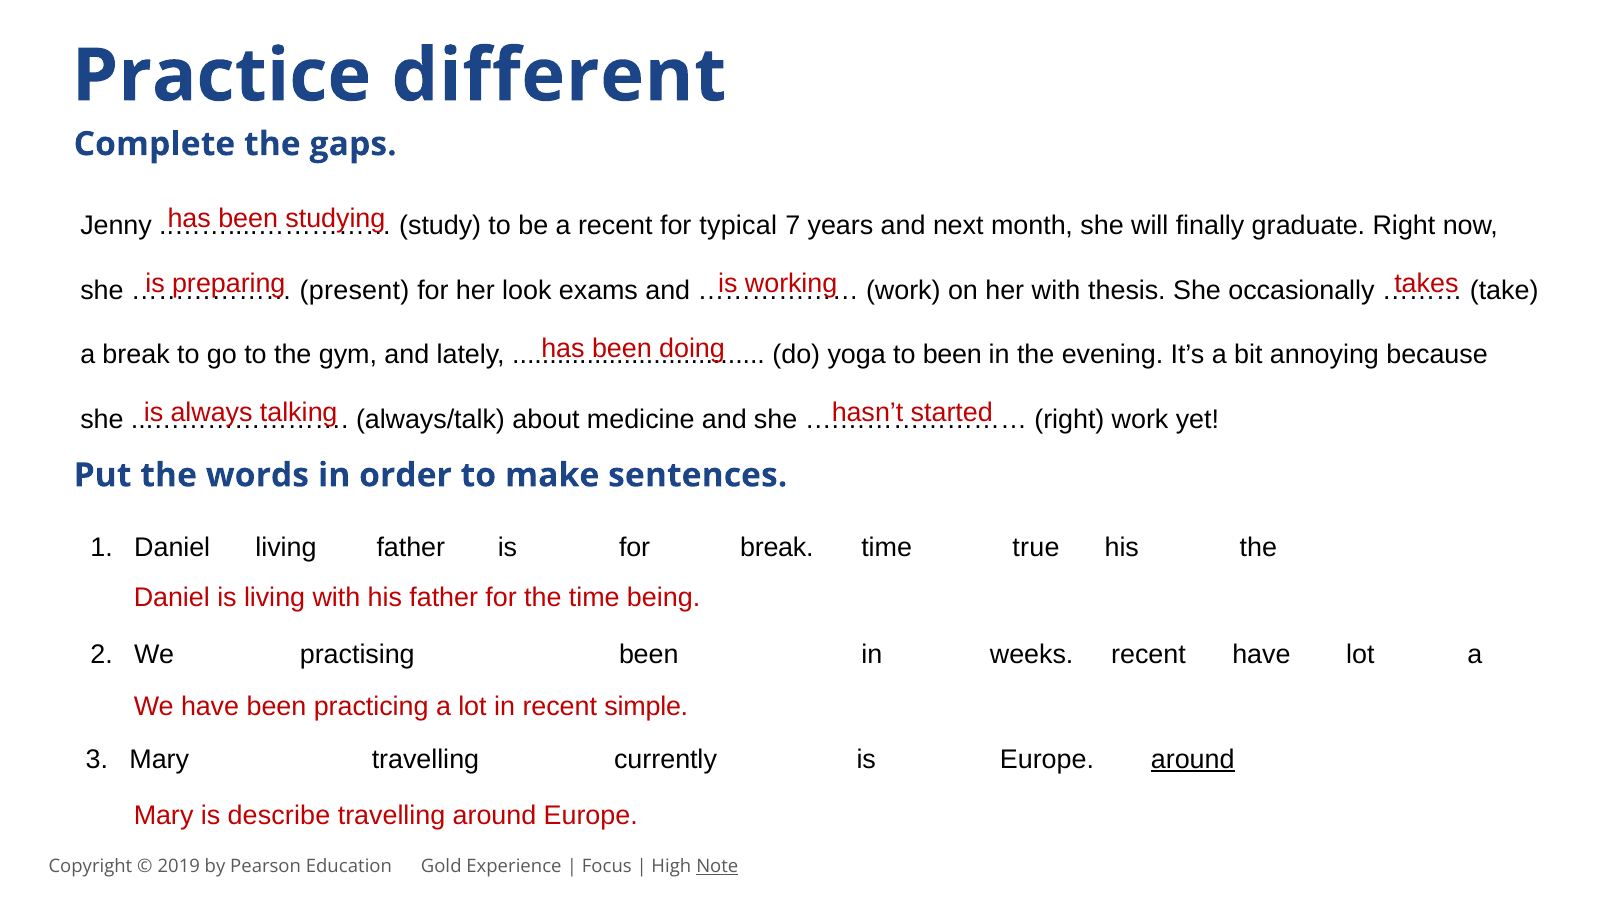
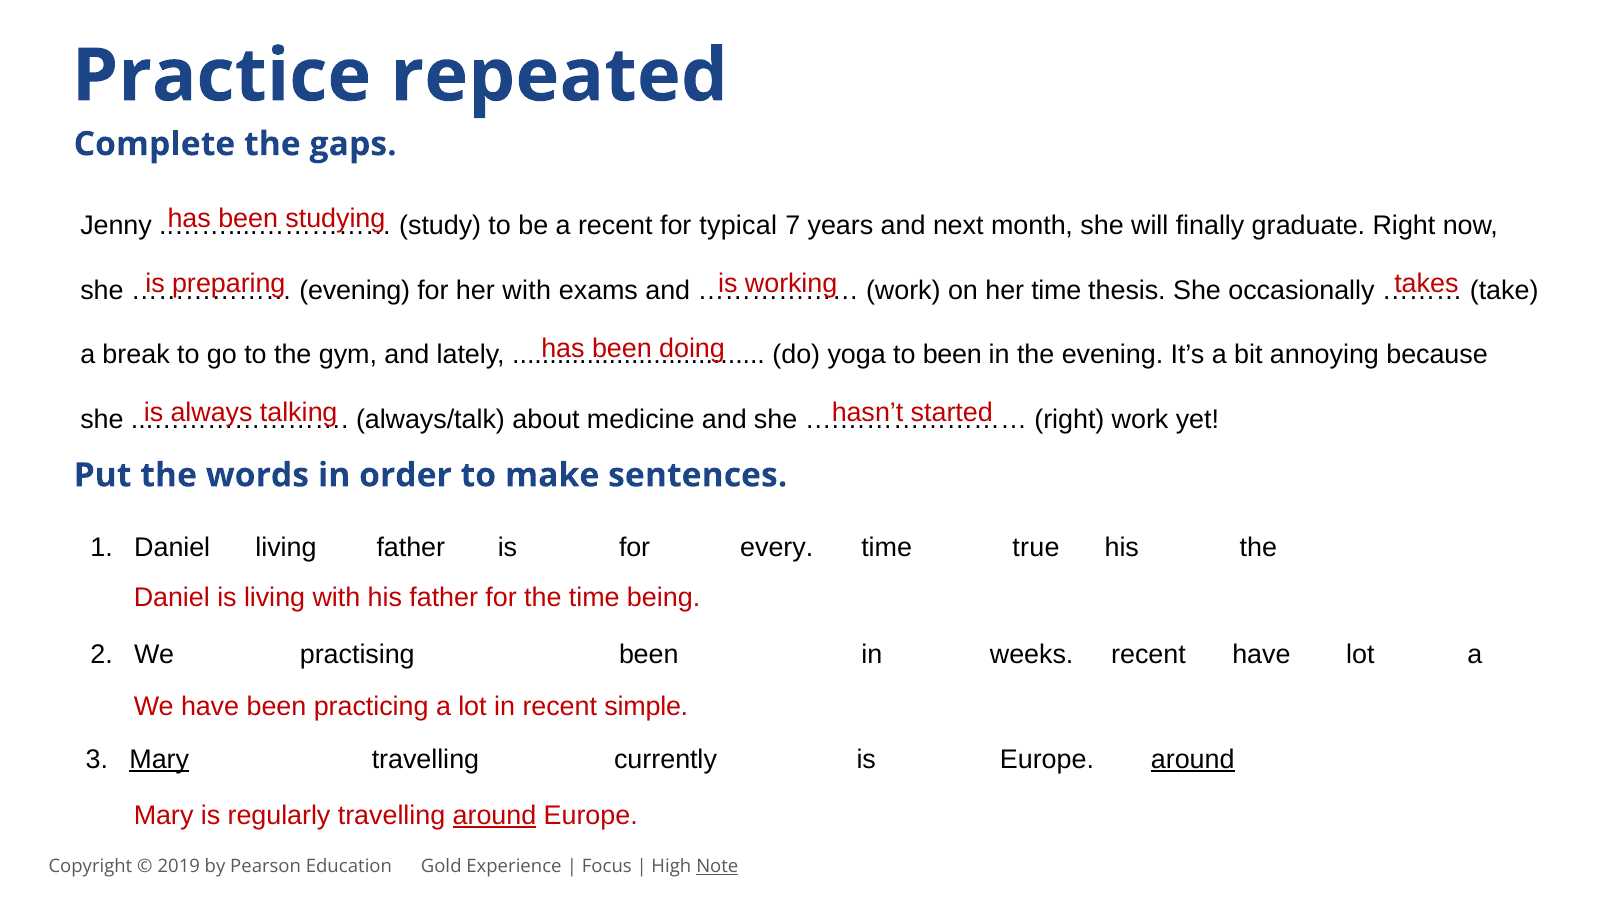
different: different -> repeated (559, 76)
present: present -> evening (355, 290)
her look: look -> with (527, 290)
her with: with -> time (1056, 290)
for break: break -> every (777, 548)
Mary underline: none -> present (159, 760)
describe: describe -> regularly (279, 815)
around underline: none -> present (494, 815)
